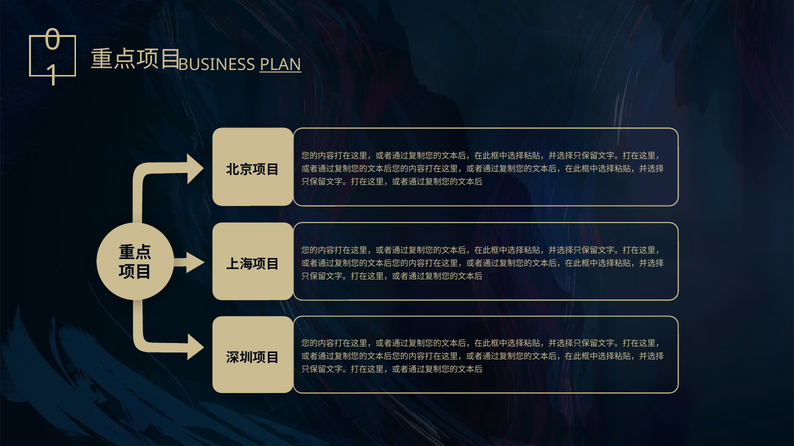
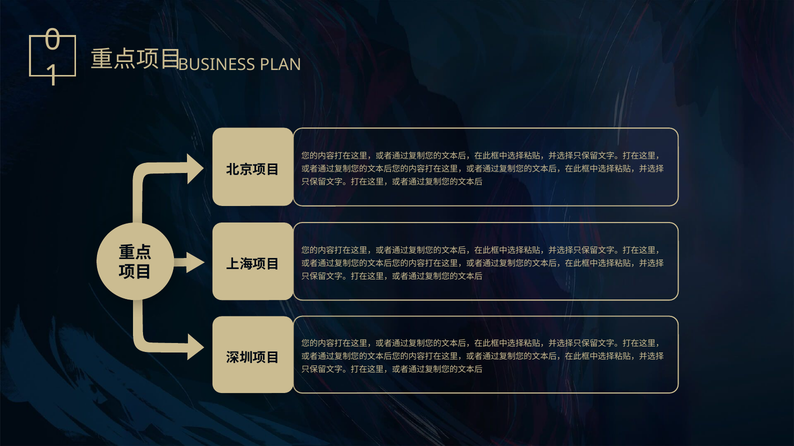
PLAN underline: present -> none (281, 65)
